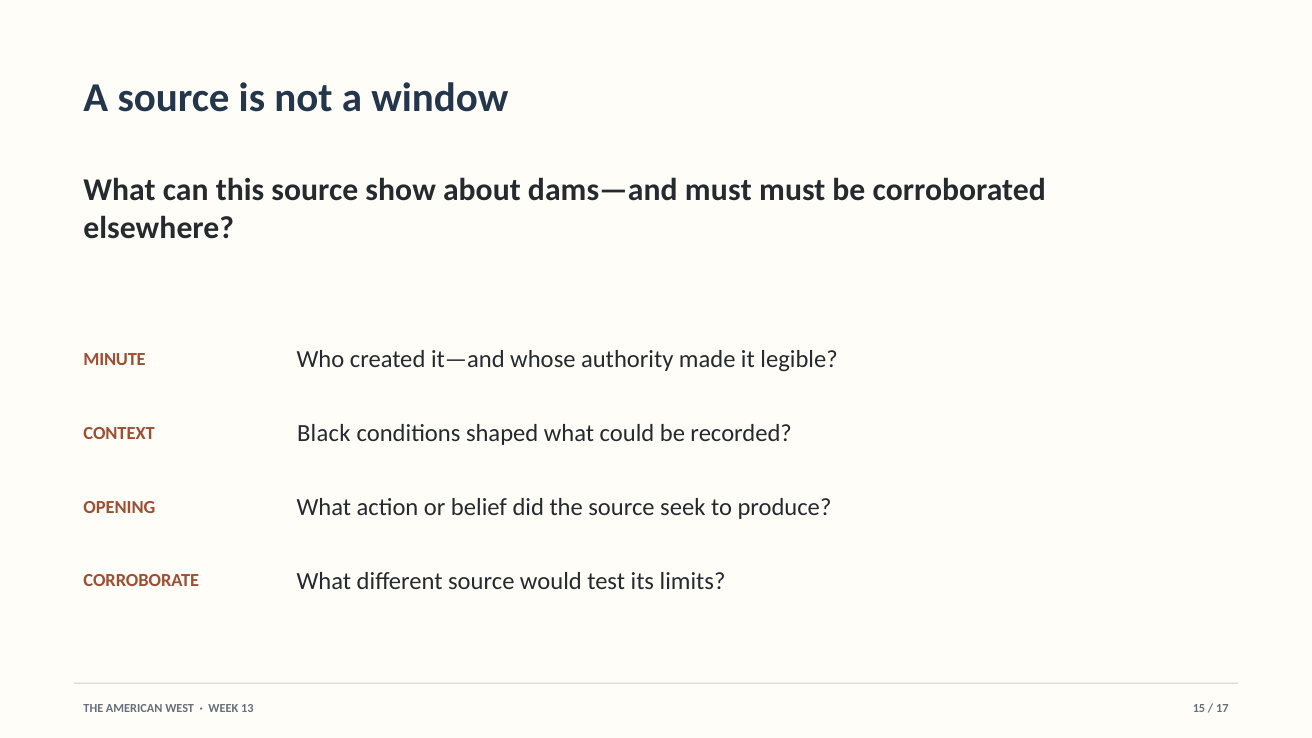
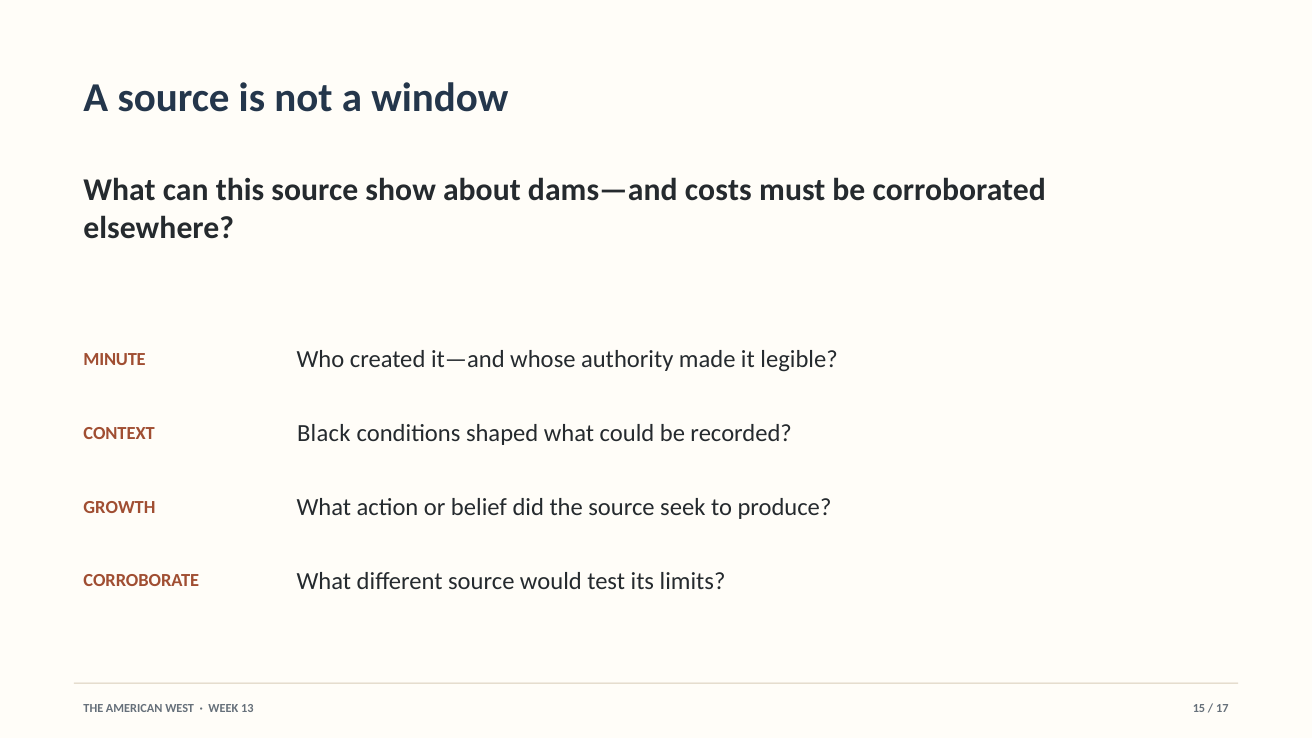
dams—and must: must -> costs (718, 190)
OPENING: OPENING -> GROWTH (119, 507)
